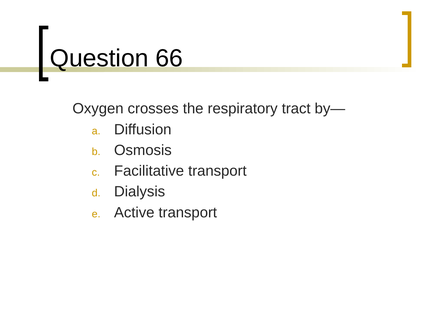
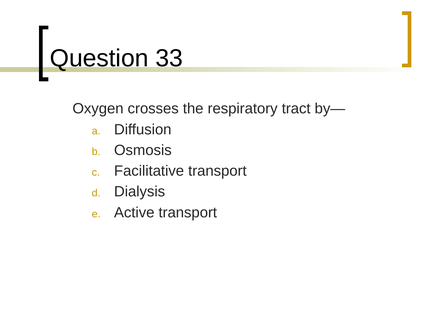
66: 66 -> 33 (169, 58)
